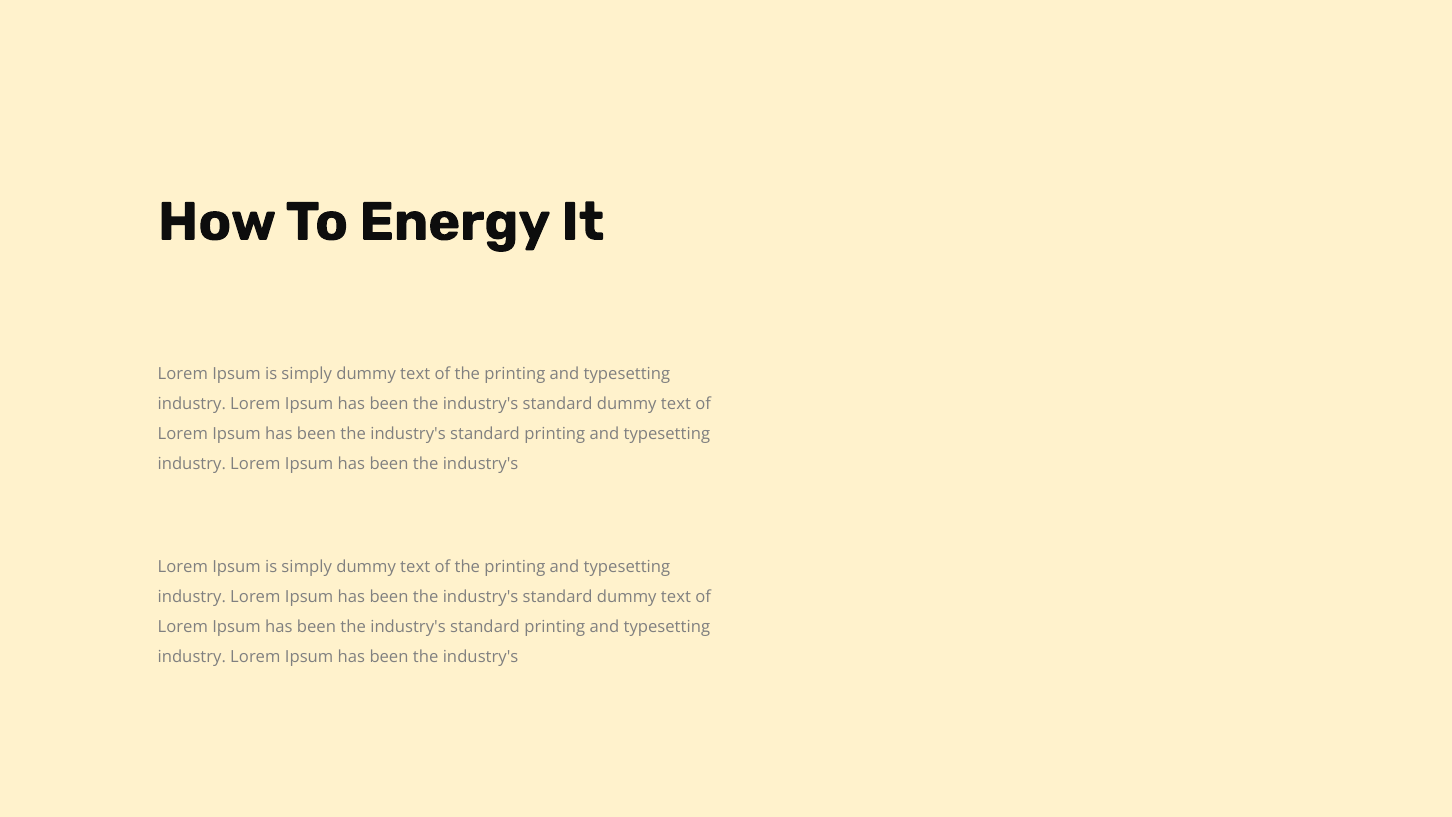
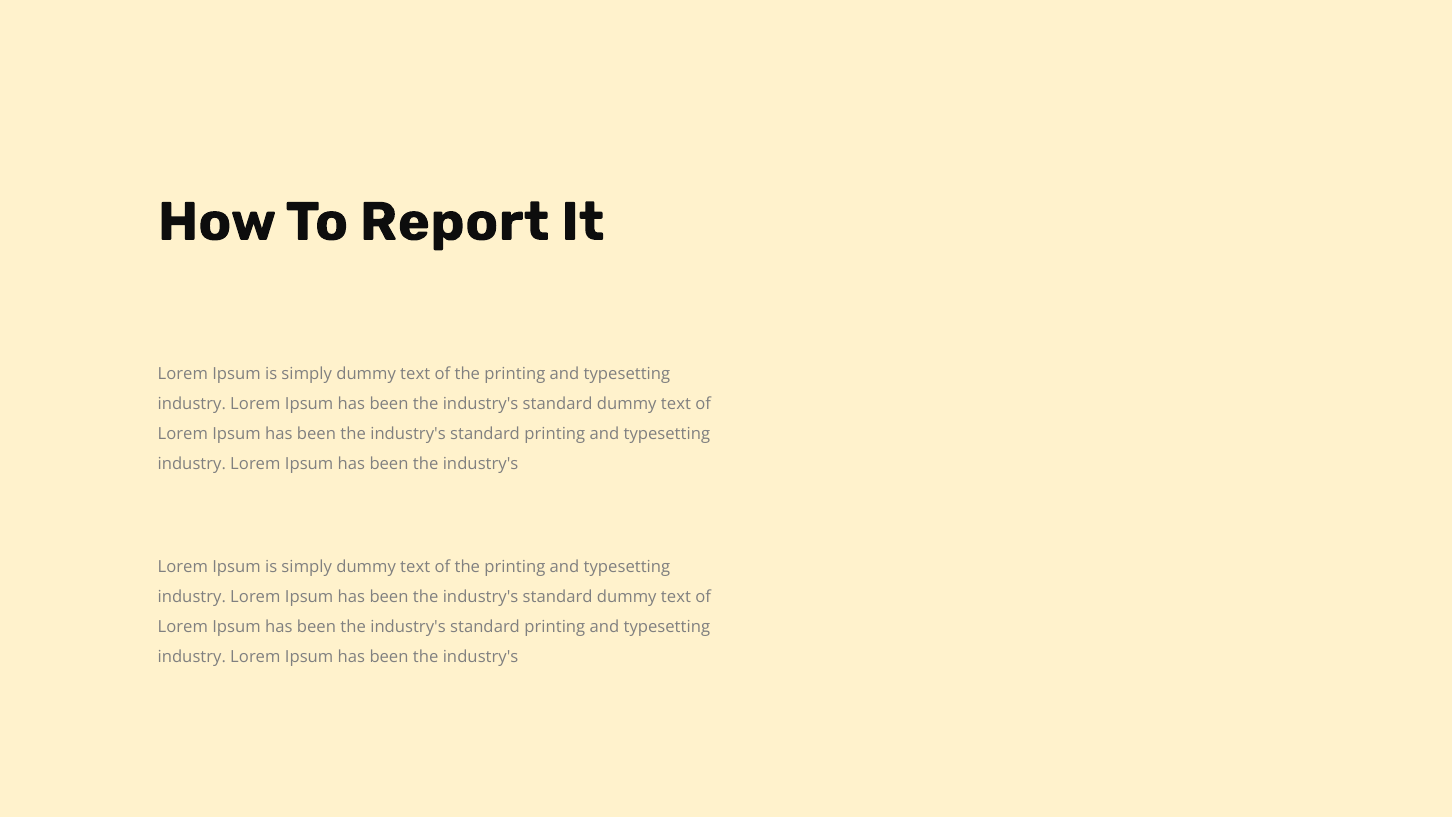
Energy: Energy -> Report (455, 222)
